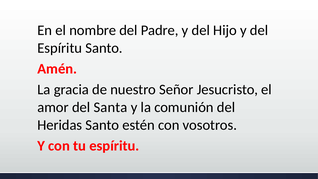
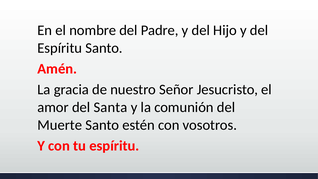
Heridas: Heridas -> Muerte (60, 125)
